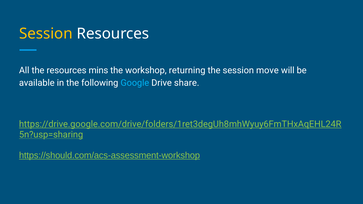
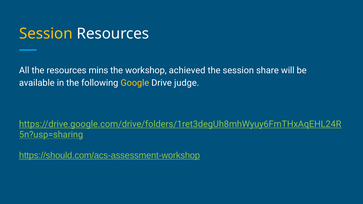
returning: returning -> achieved (187, 70)
move: move -> share (267, 70)
Google colour: light blue -> yellow (135, 83)
share: share -> judge (187, 83)
